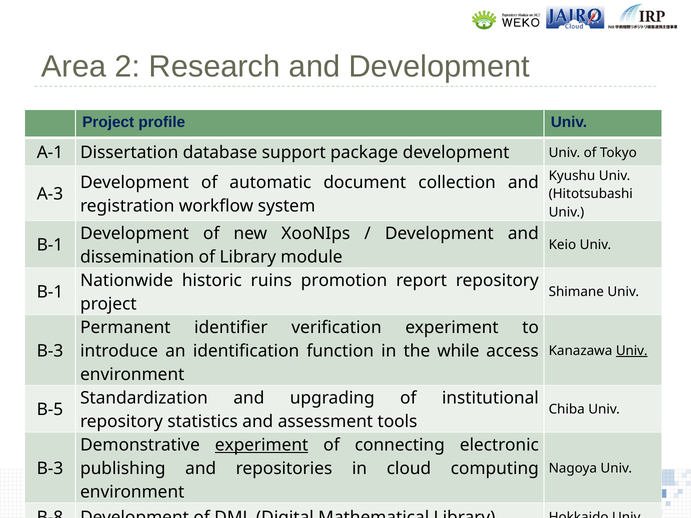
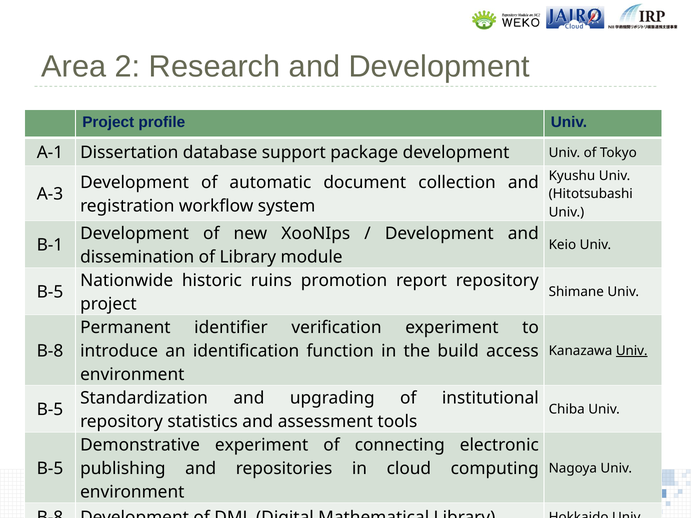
B-1: B-1 -> B-5 (50, 292)
B-3: B-3 -> B-8 (50, 351)
while: while -> build (458, 351)
experiment underline: present -> none (262, 445)
B-3: B-3 -> B-5 (50, 469)
